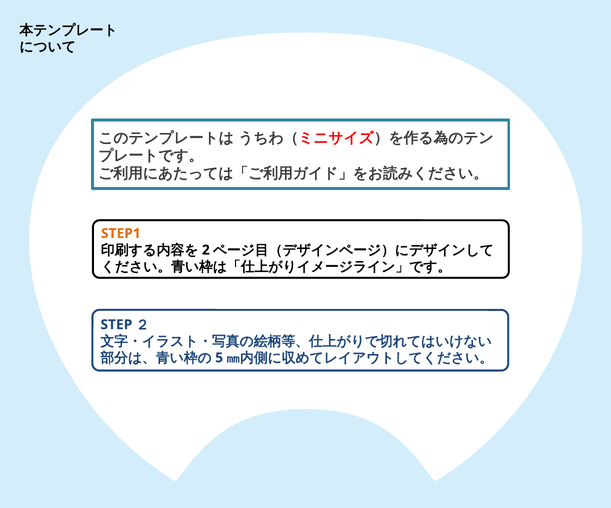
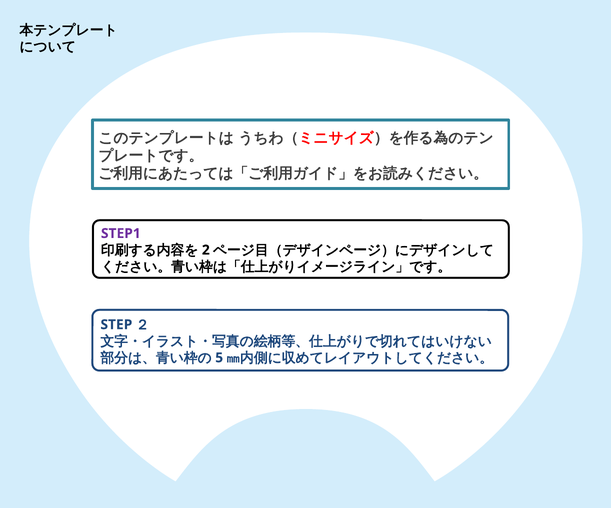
STEP1 colour: orange -> purple (121, 233)
